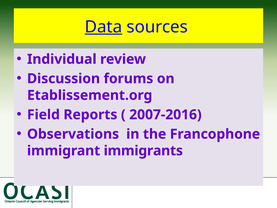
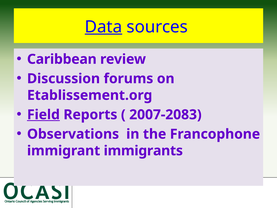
Individual: Individual -> Caribbean (62, 59)
Field underline: none -> present (43, 115)
2007-2016: 2007-2016 -> 2007-2083 (165, 115)
